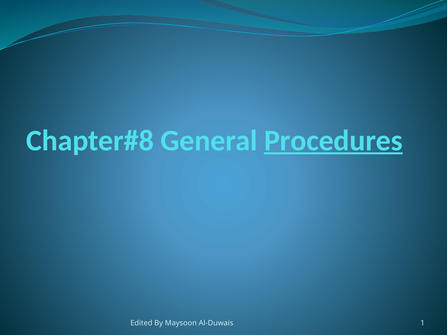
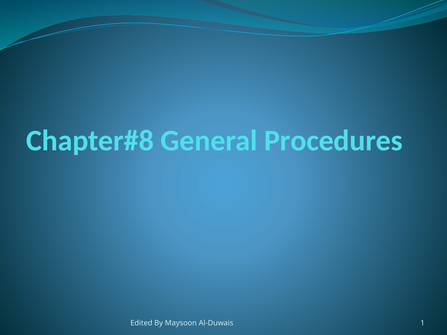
Procedures underline: present -> none (333, 141)
